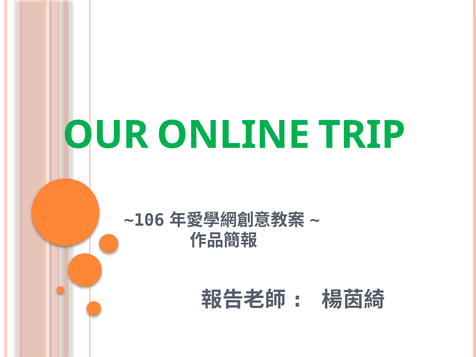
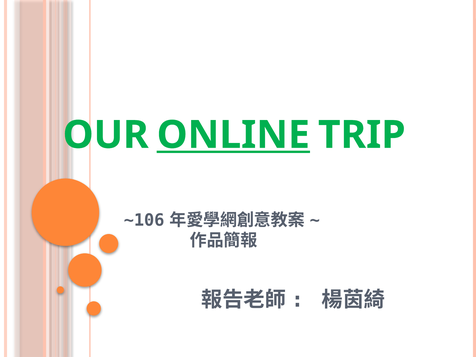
ONLINE underline: none -> present (233, 135)
